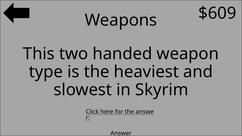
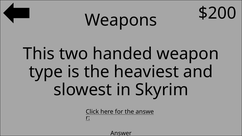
$609: $609 -> $200 (217, 13)
